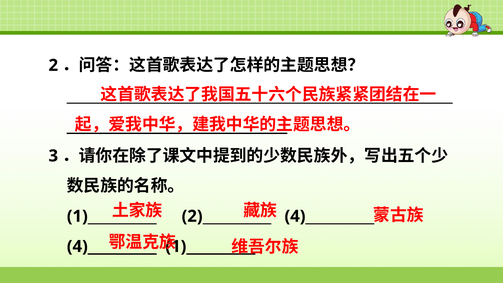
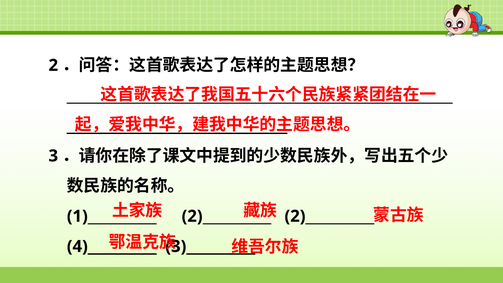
4)__________: 4)__________ -> 2)__________ (329, 216)
1)__________: 1)__________ -> 3)__________ (210, 246)
